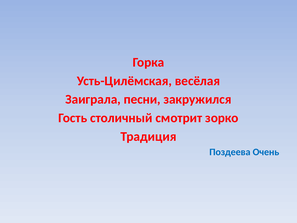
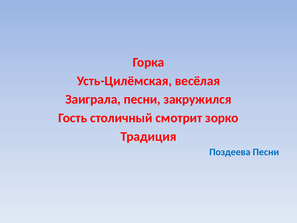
Поздеева Очень: Очень -> Песни (266, 152)
